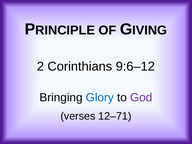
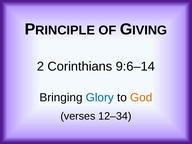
9:6–12: 9:6–12 -> 9:6–14 (135, 66)
God colour: purple -> orange (141, 97)
12–71: 12–71 -> 12–34 (115, 116)
